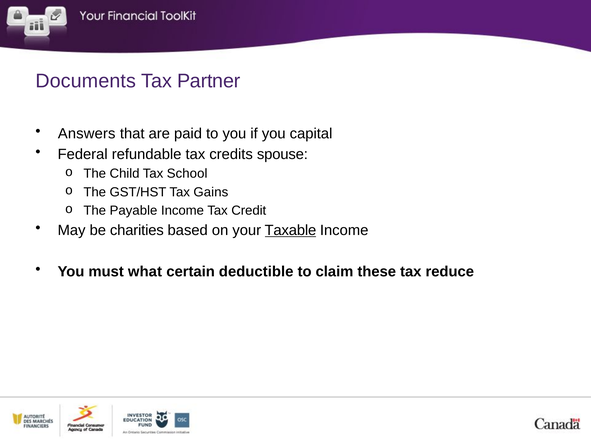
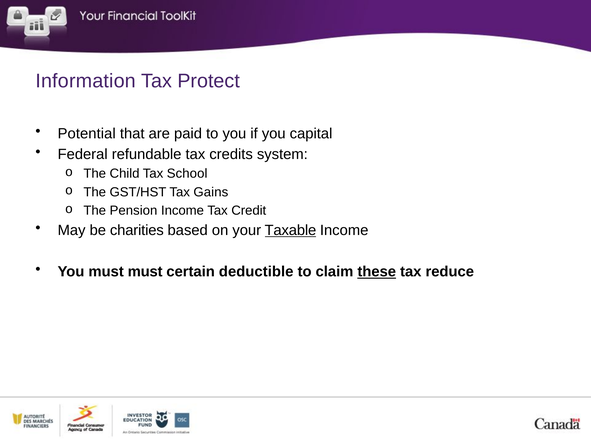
Documents: Documents -> Information (86, 81)
Partner: Partner -> Protect (209, 81)
Answers: Answers -> Potential (87, 133)
spouse: spouse -> system (282, 154)
Payable: Payable -> Pension (134, 210)
must what: what -> must (145, 271)
these underline: none -> present (377, 271)
